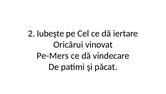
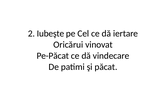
Pe-Mers: Pe-Mers -> Pe-Păcat (53, 55)
